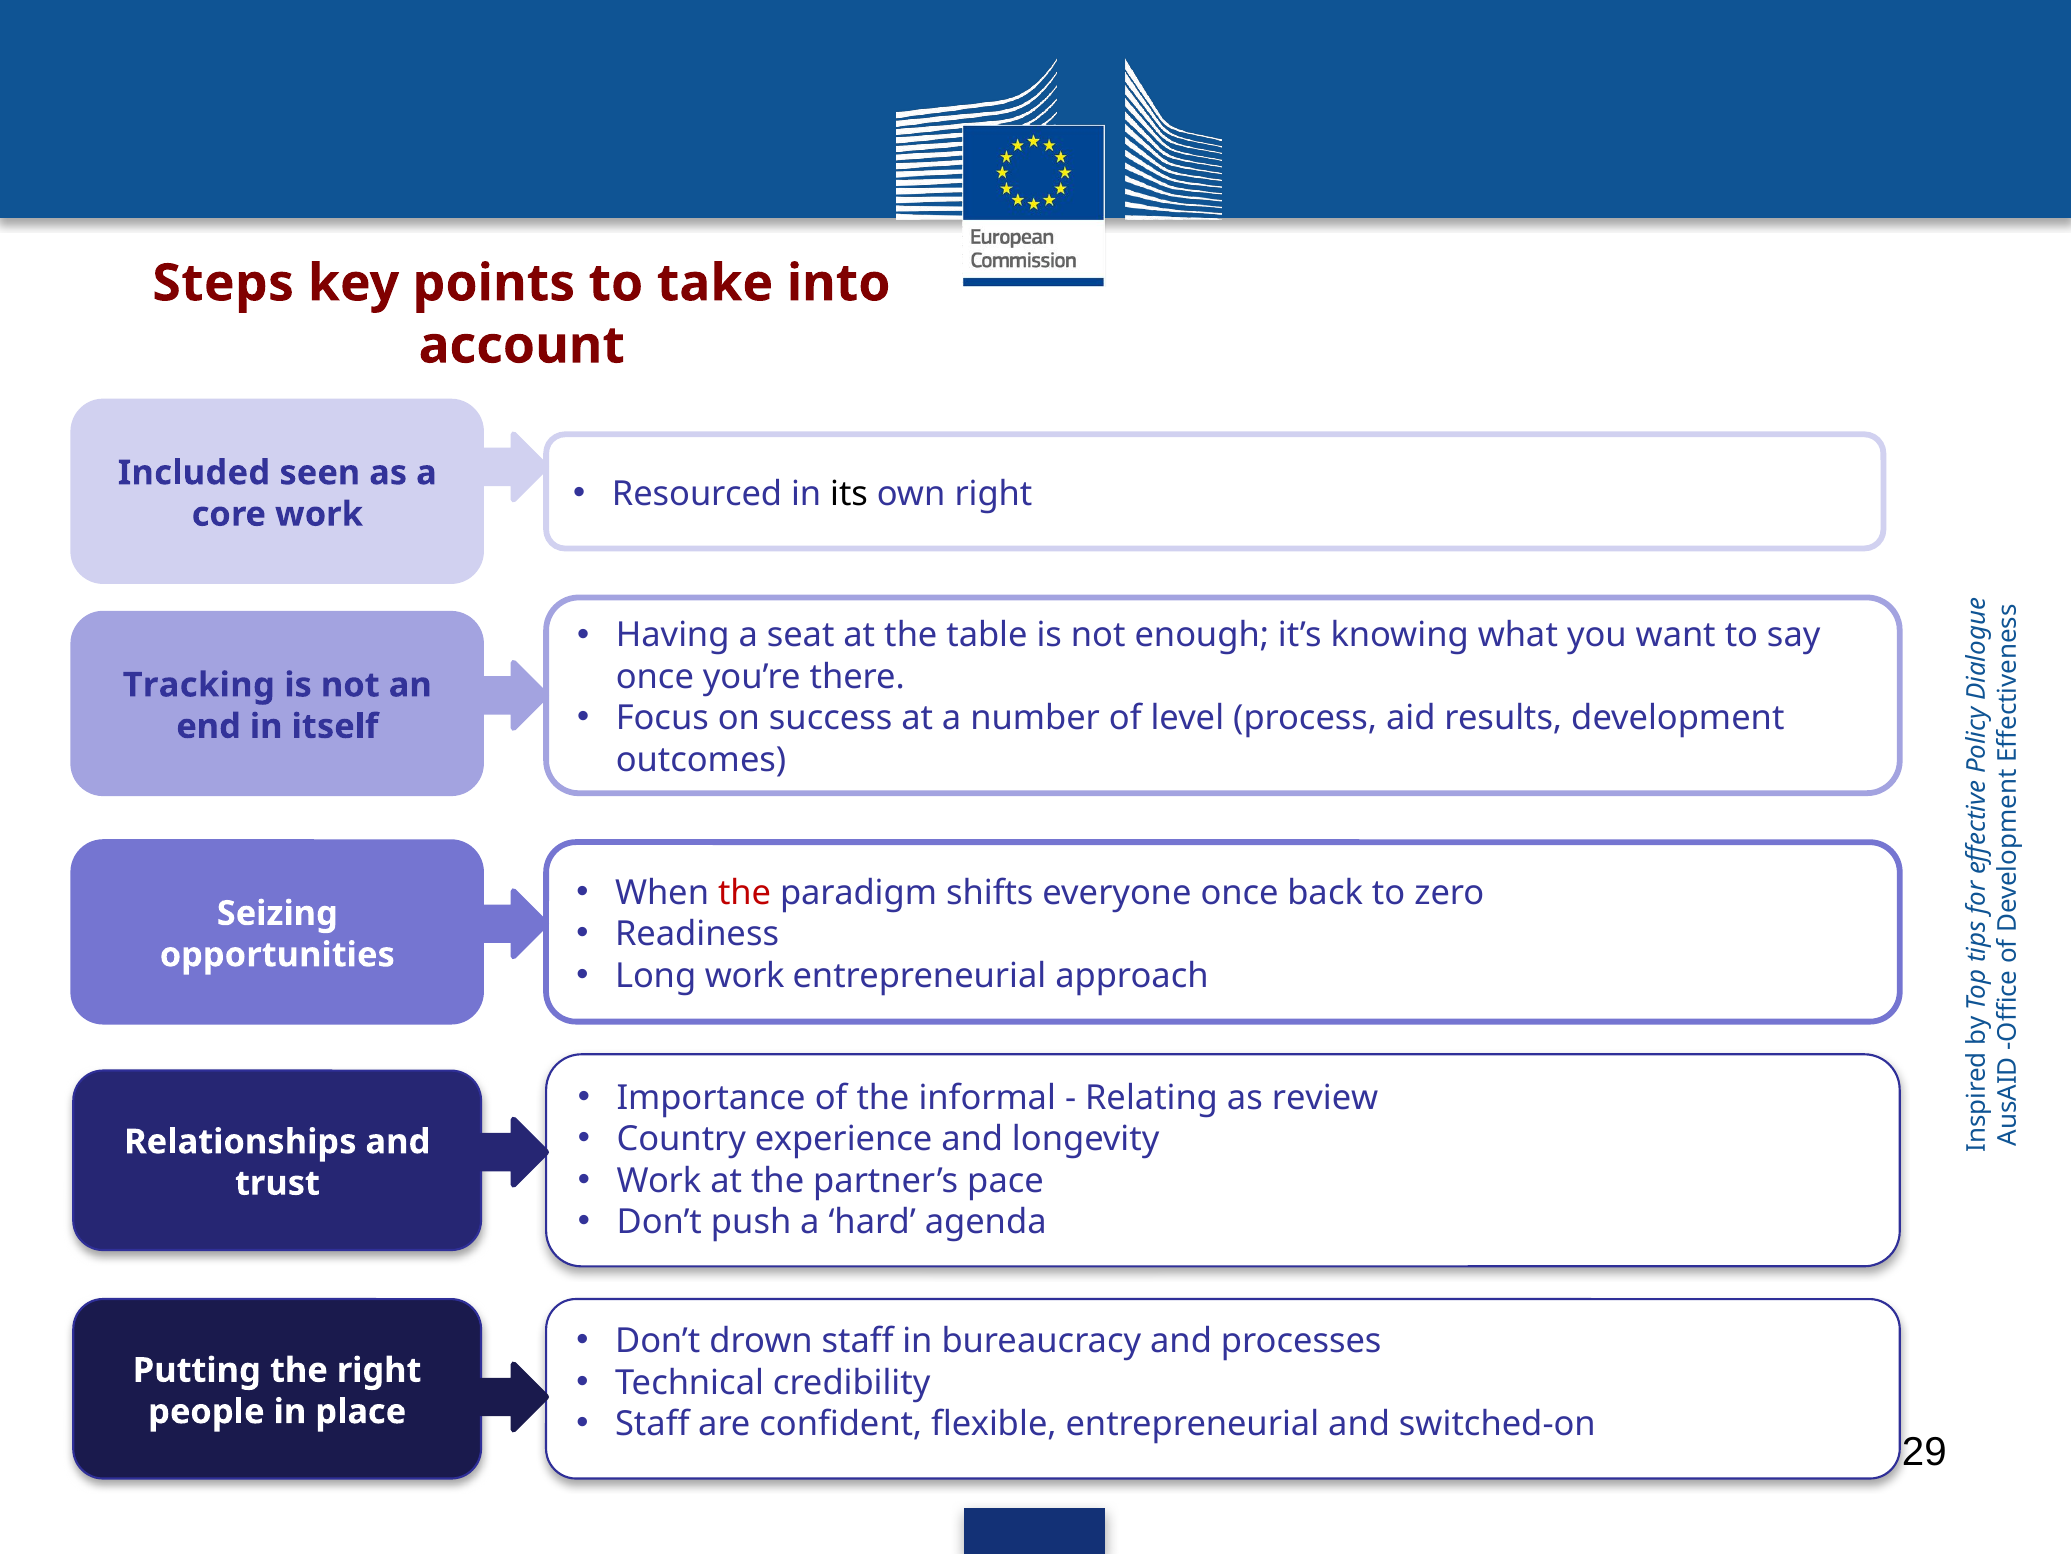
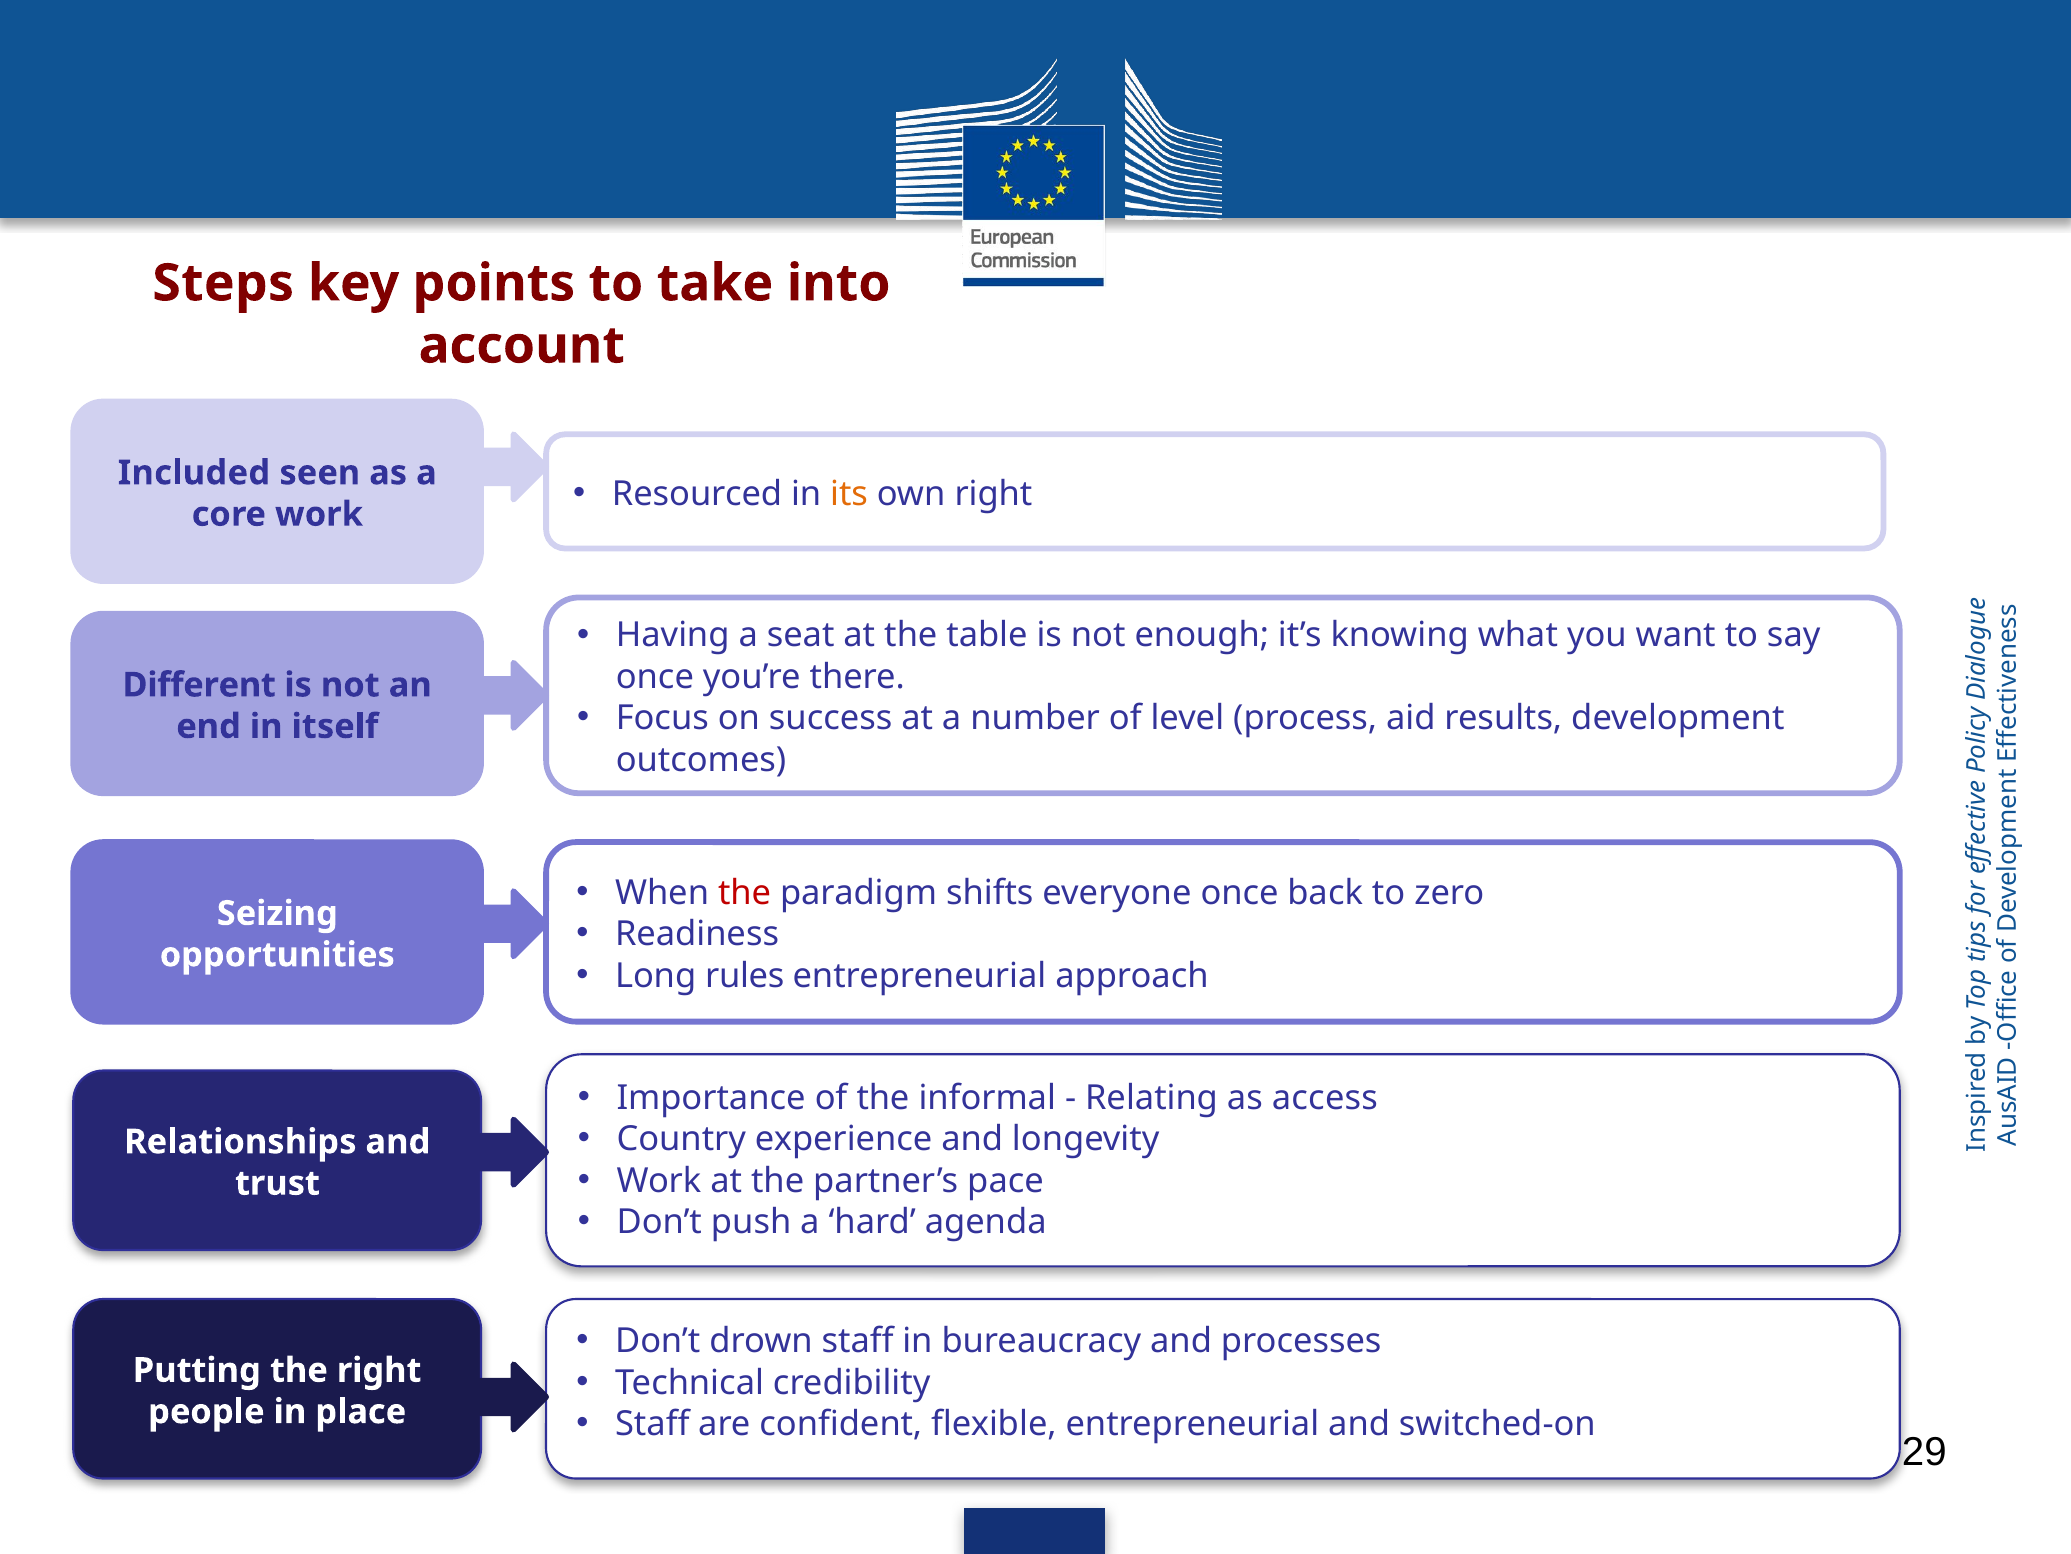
its colour: black -> orange (849, 493)
Tracking: Tracking -> Different (199, 685)
Long work: work -> rules (745, 975)
review: review -> access (1325, 1098)
